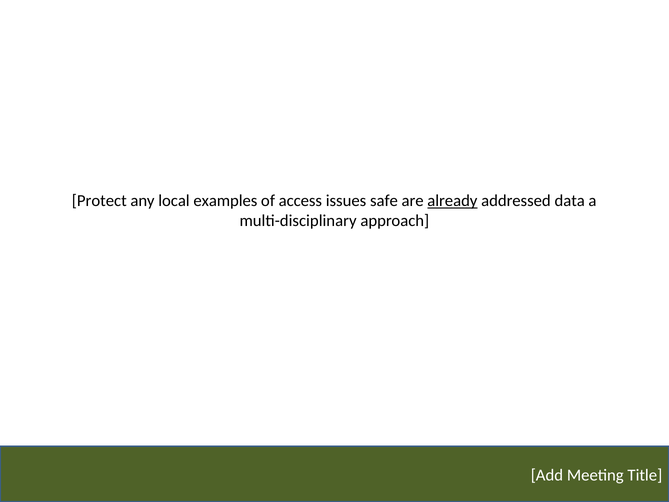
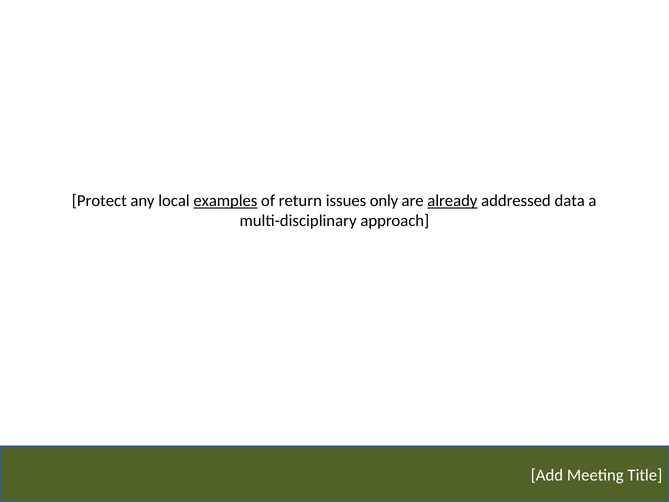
examples underline: none -> present (225, 201)
access: access -> return (300, 201)
safe: safe -> only (384, 201)
